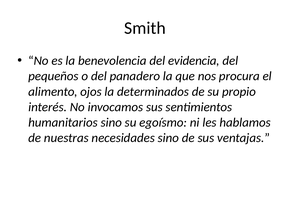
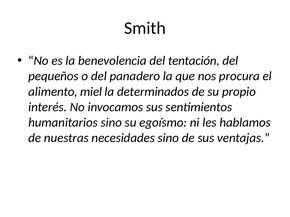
evidencia: evidencia -> tentación (194, 61)
ojos: ojos -> miel (91, 92)
